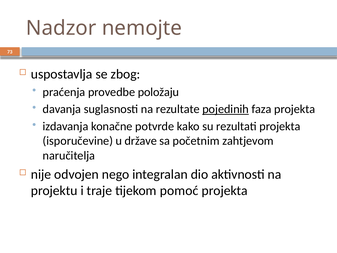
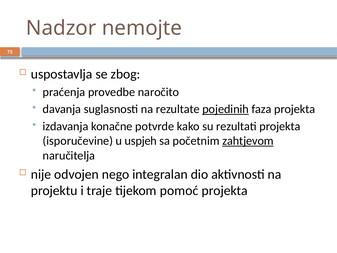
položaju: položaju -> naročito (158, 92)
države: države -> uspjeh (141, 141)
zahtjevom underline: none -> present (248, 141)
